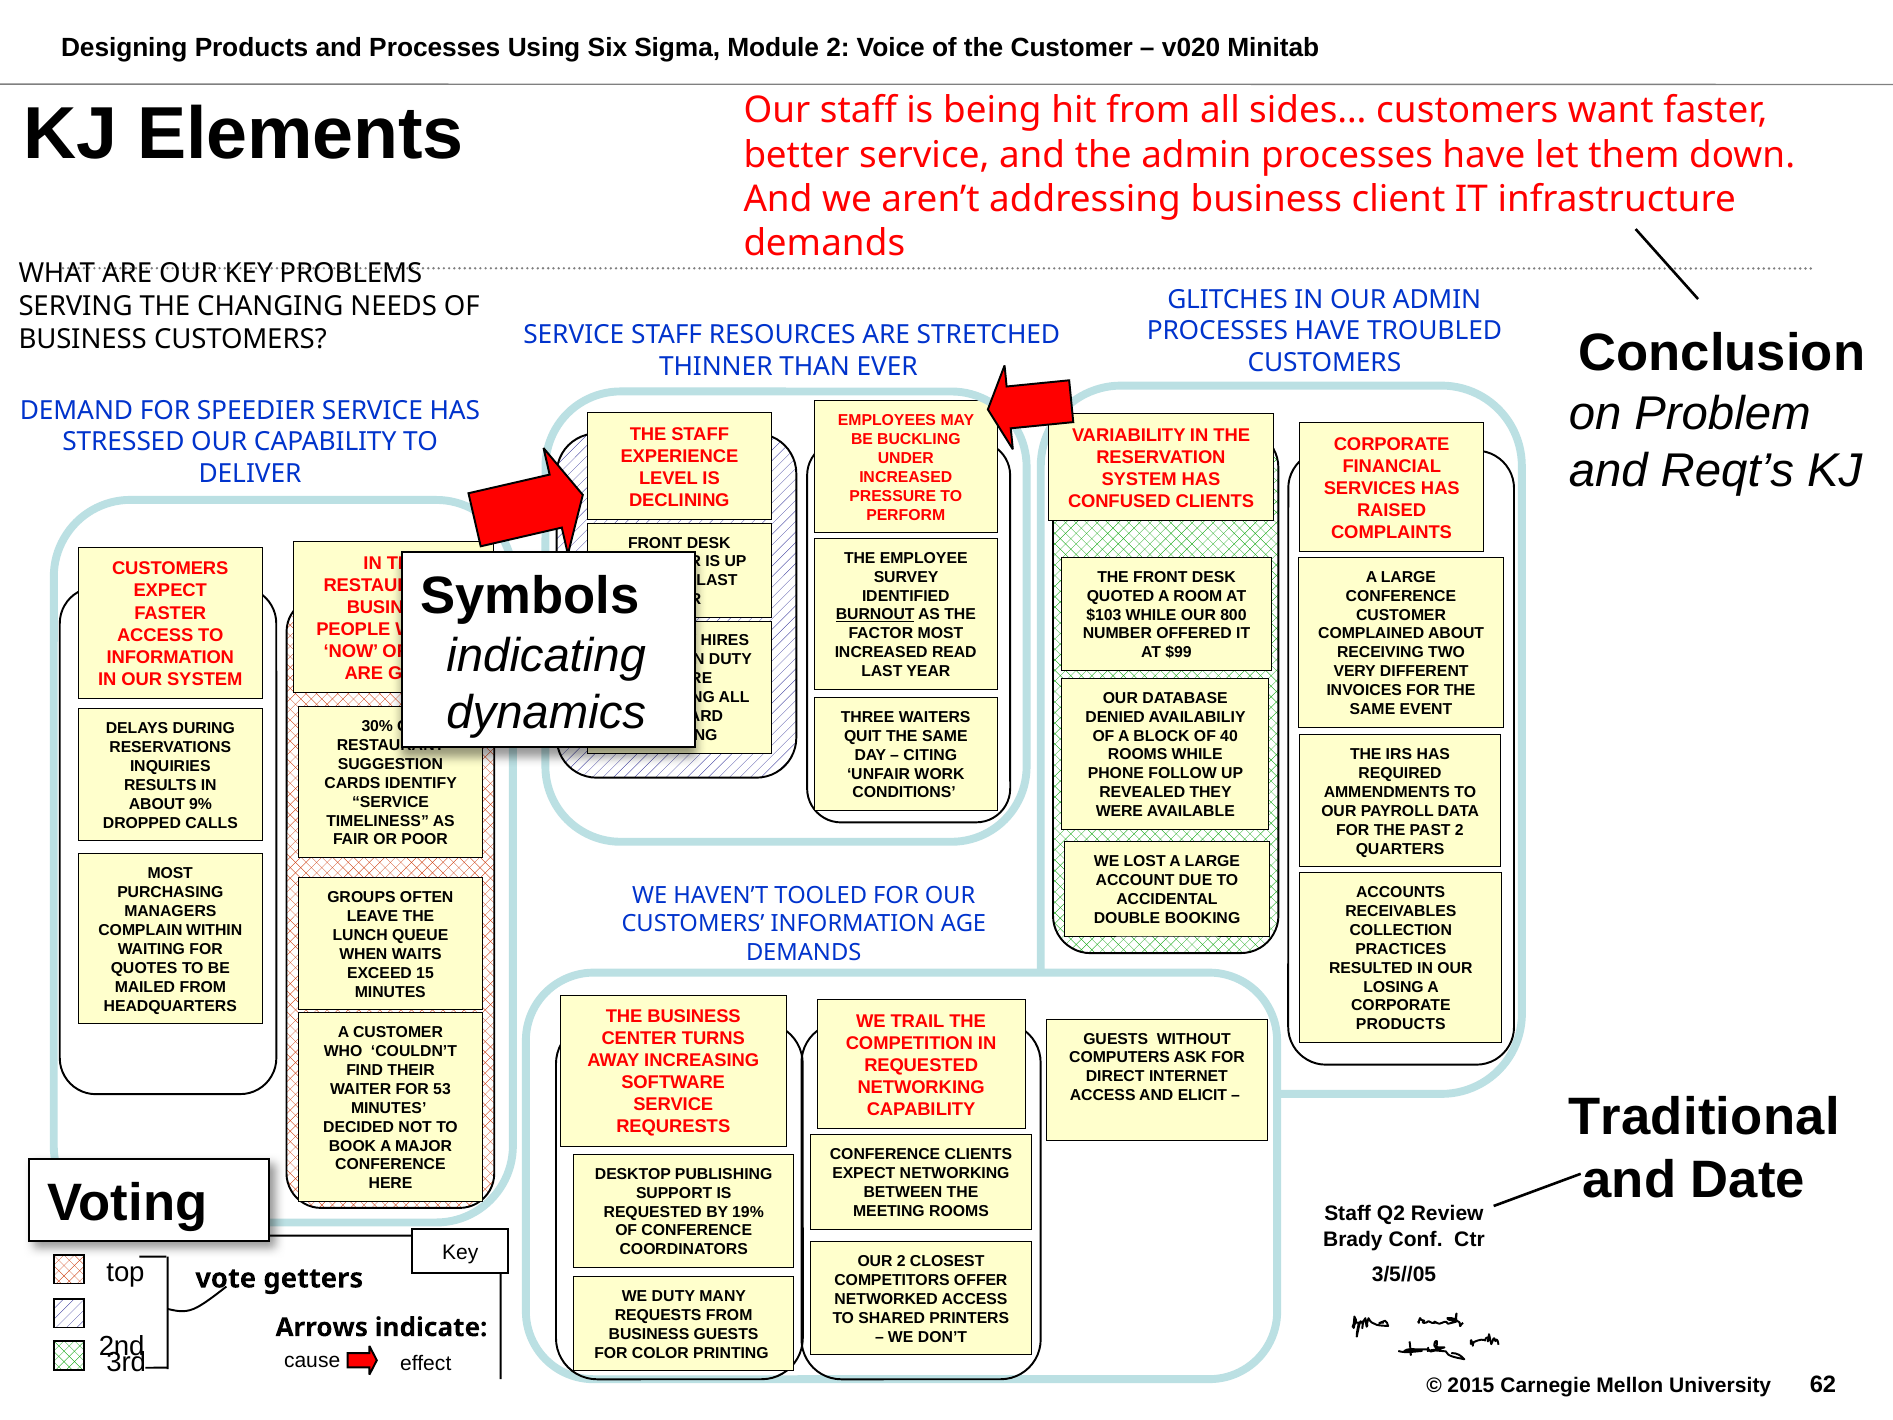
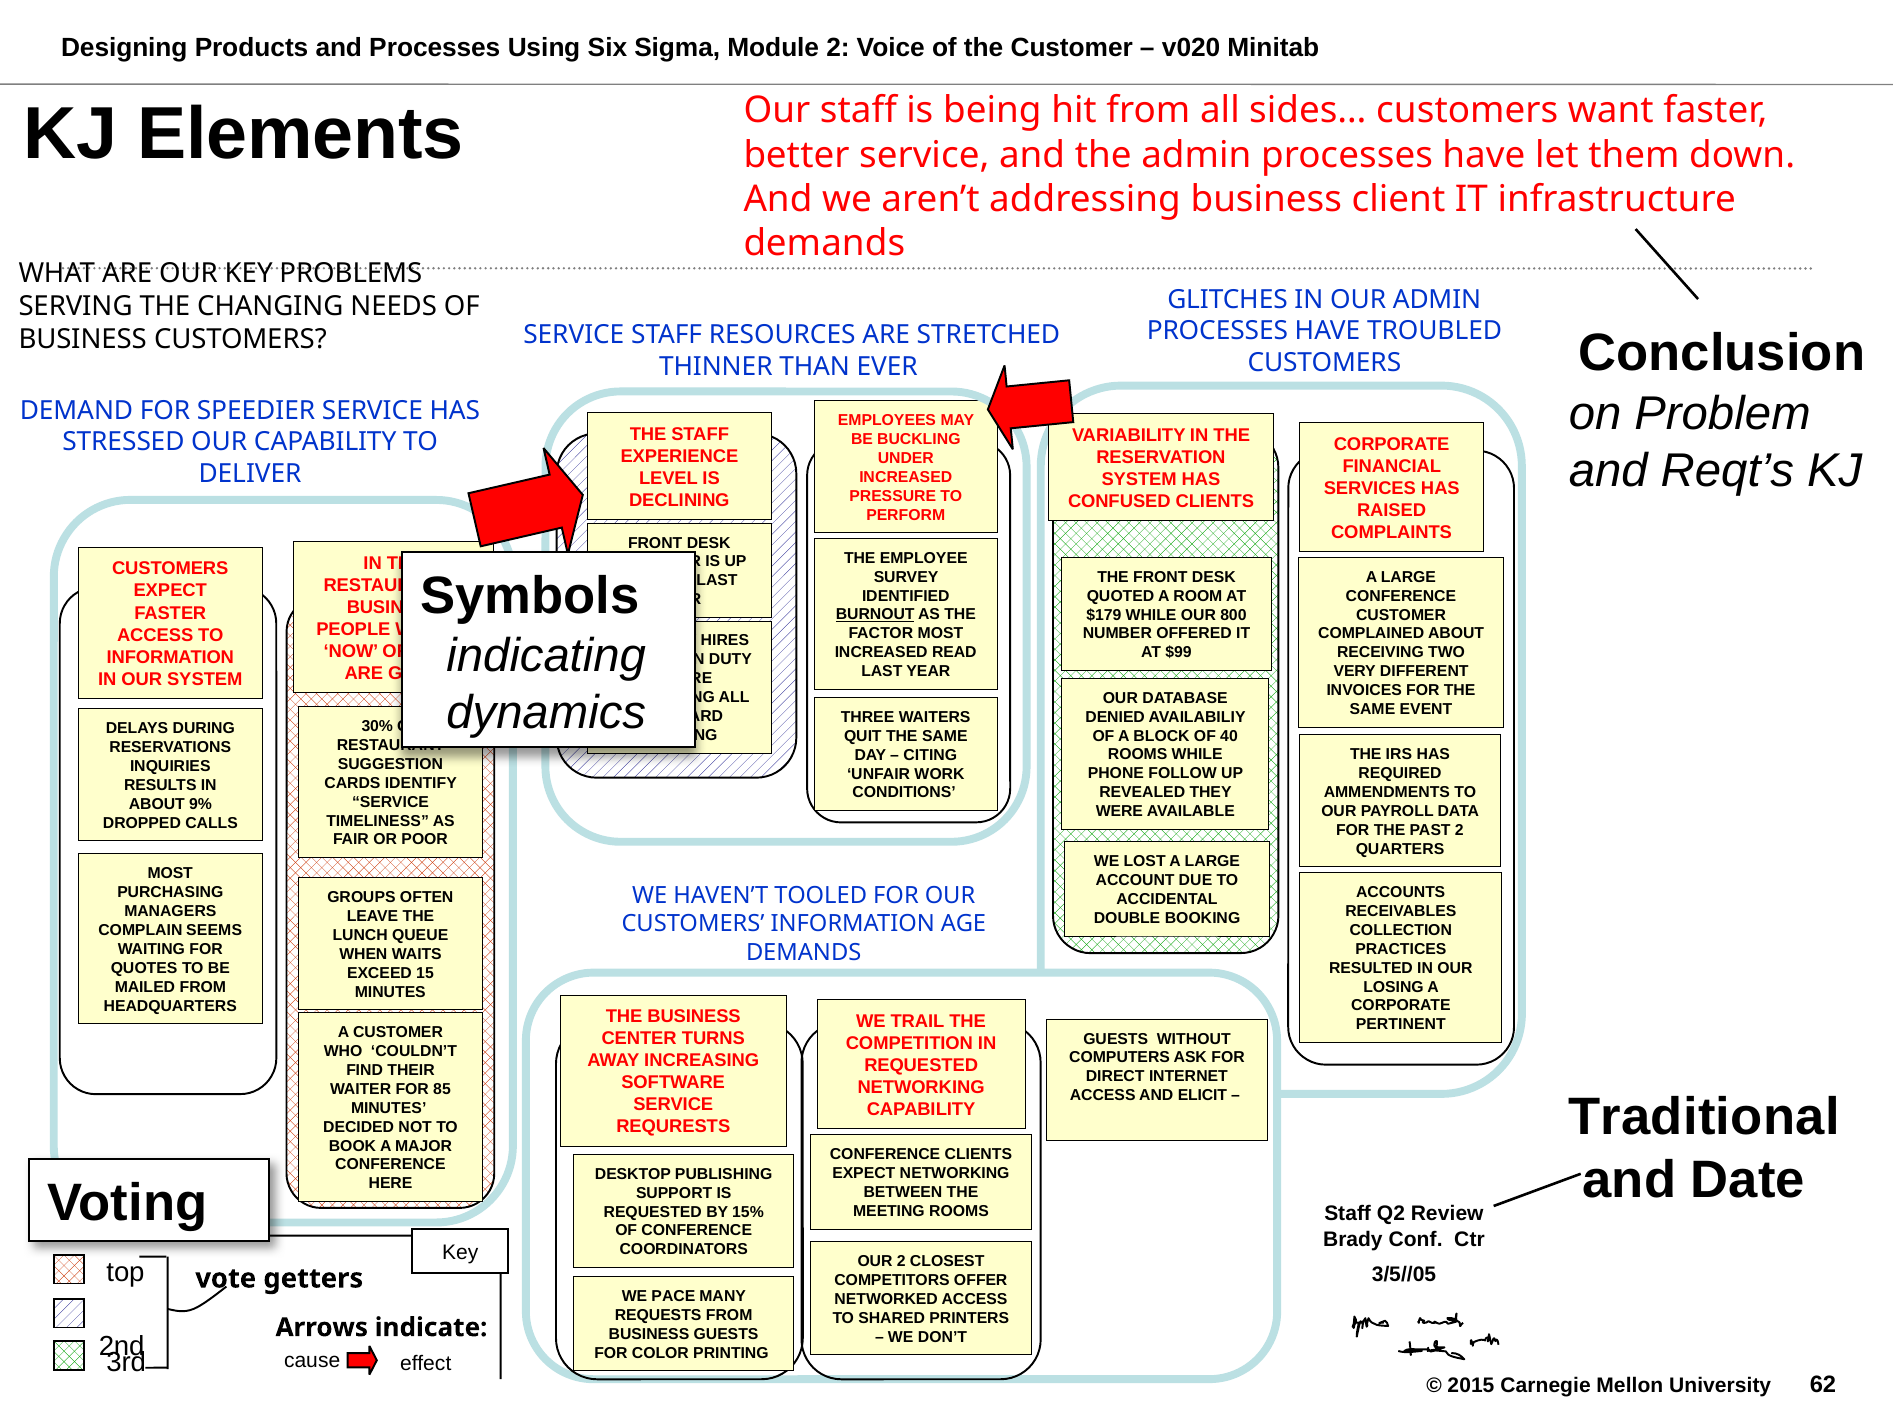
$103: $103 -> $179 (1104, 615)
WITHIN: WITHIN -> SEEMS (214, 930)
PRODUCTS: PRODUCTS -> PERTINENT (1401, 1025)
53: 53 -> 85 (442, 1089)
19%: 19% -> 15% (748, 1212)
WE DUTY: DUTY -> PACE (673, 1296)
